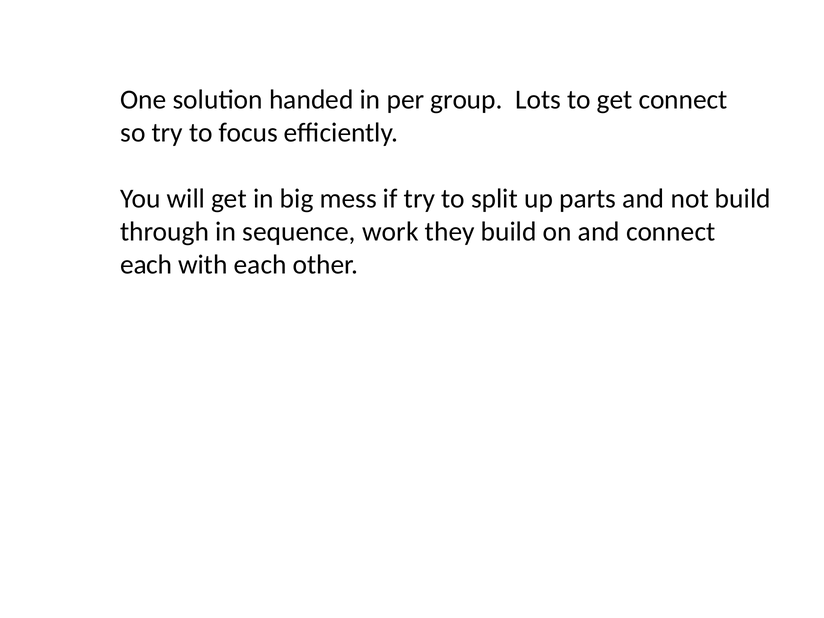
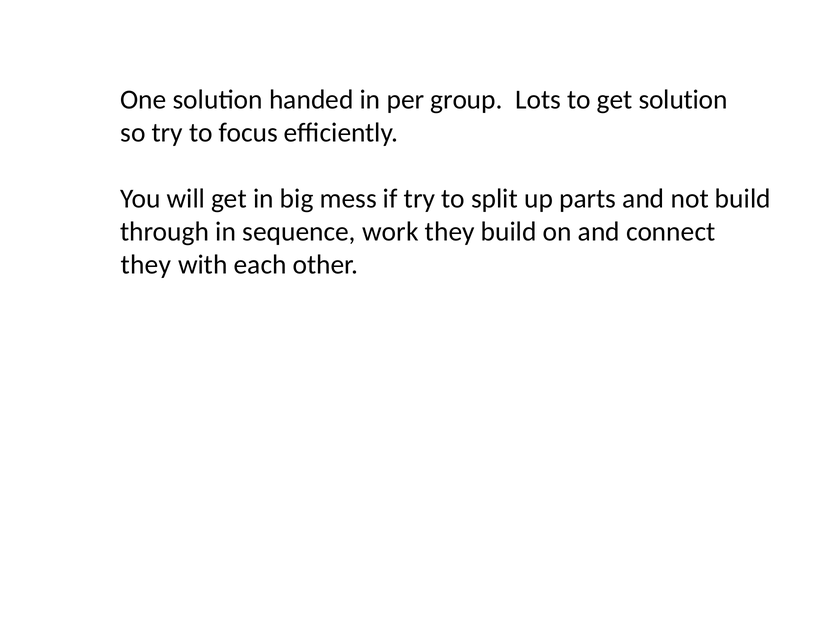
get connect: connect -> solution (683, 100)
each: each -> they (146, 264)
